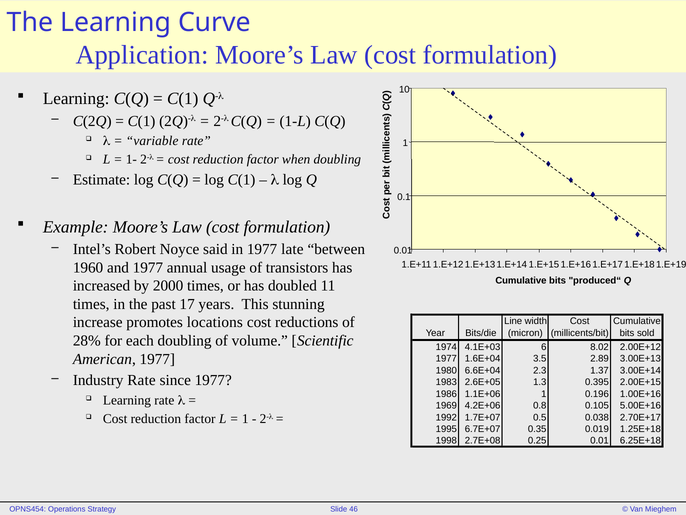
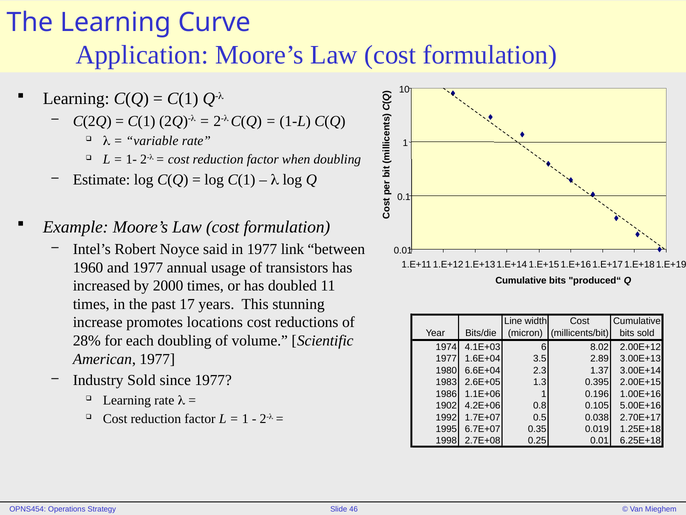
late: late -> link (293, 249)
Industry Rate: Rate -> Sold (141, 380)
1969: 1969 -> 1902 (446, 405)
